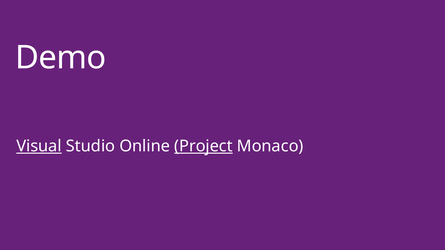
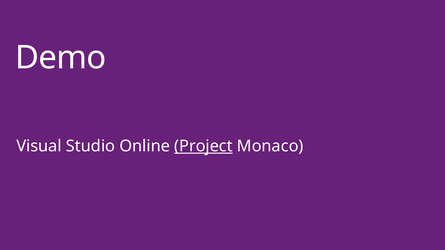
Visual underline: present -> none (39, 146)
